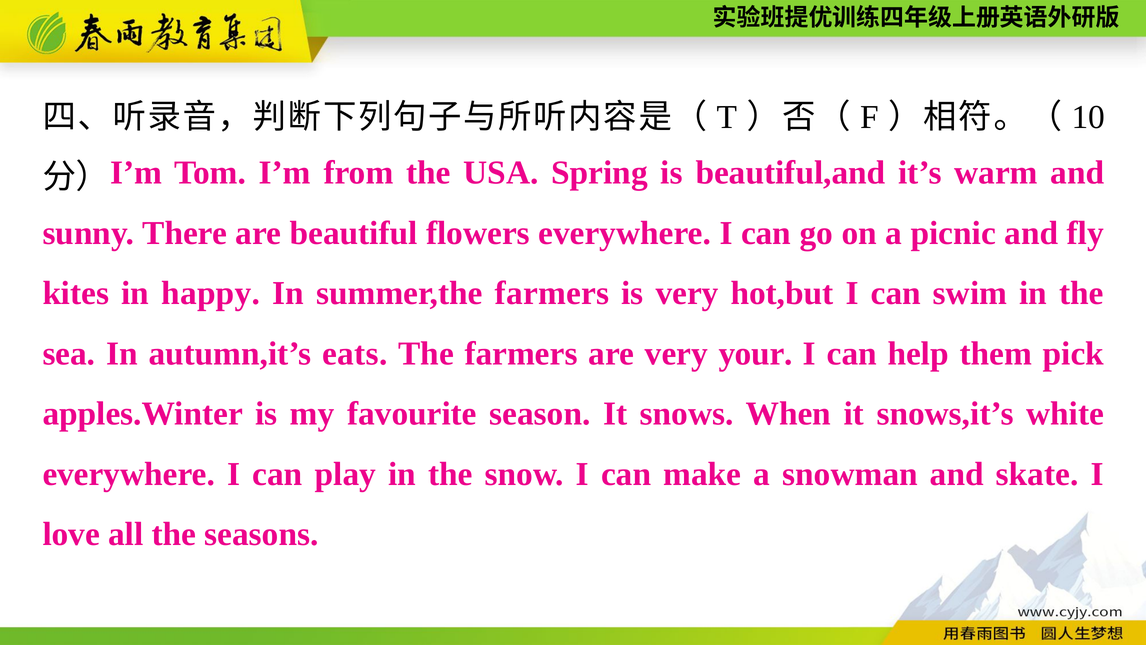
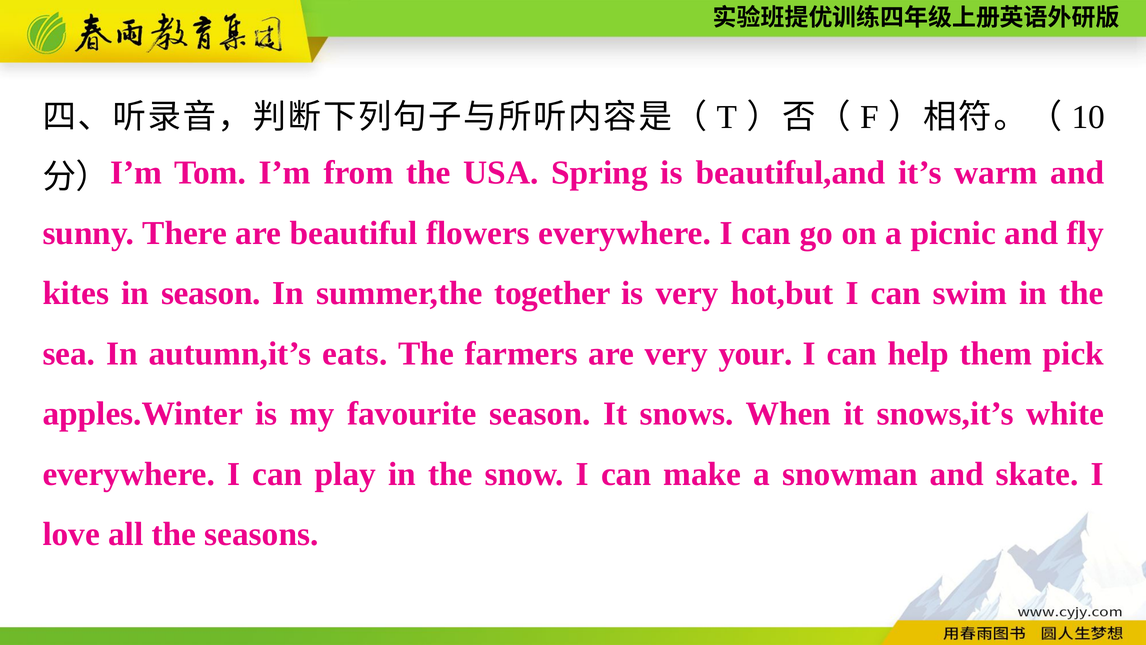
in happy: happy -> season (211, 293)
summer,the farmers: farmers -> together (552, 293)
